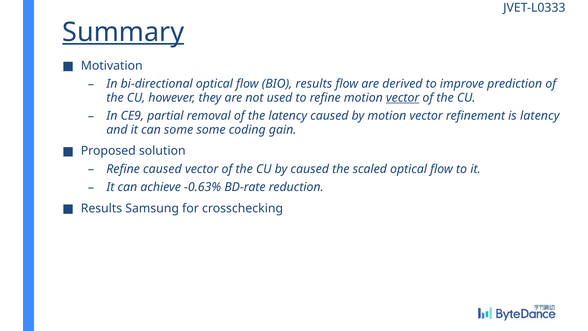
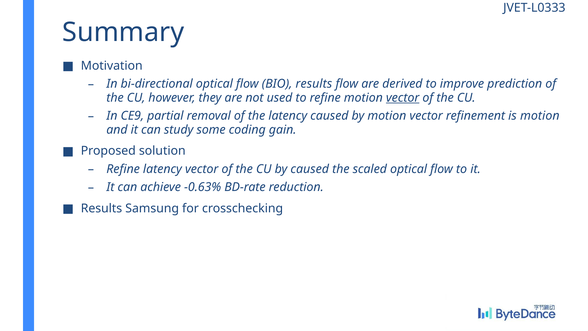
Summary underline: present -> none (123, 32)
is latency: latency -> motion (540, 116)
can some: some -> study (179, 130)
Refine caused: caused -> latency (162, 169)
